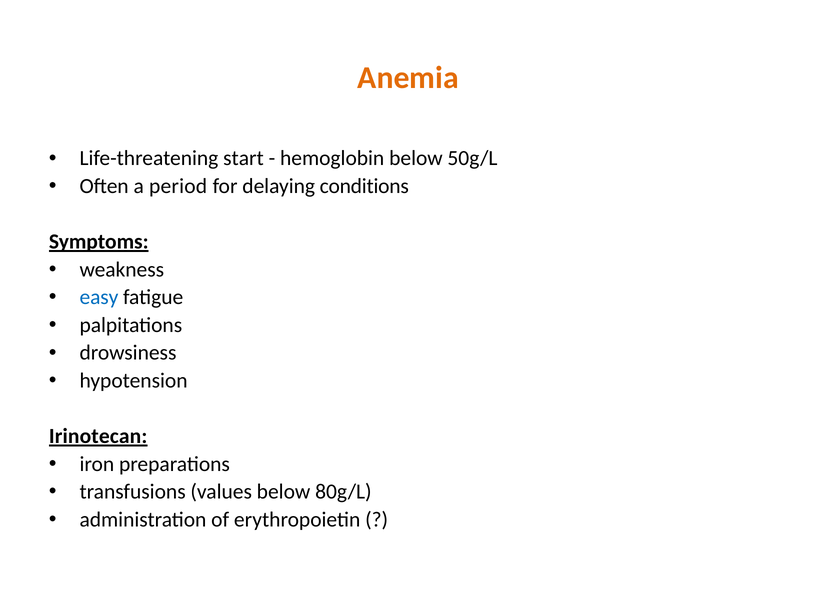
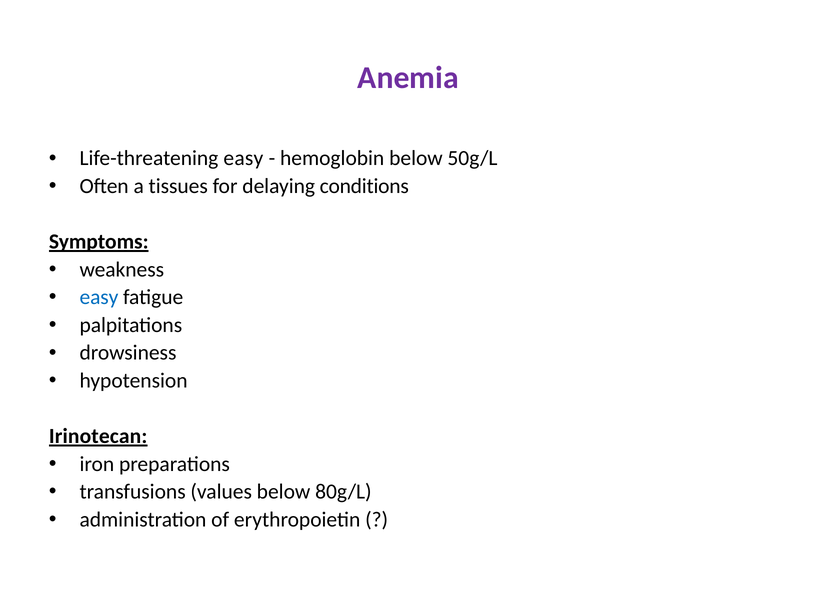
Anemia colour: orange -> purple (408, 78)
Life-threatening start: start -> easy (243, 158)
period: period -> tissues (178, 186)
